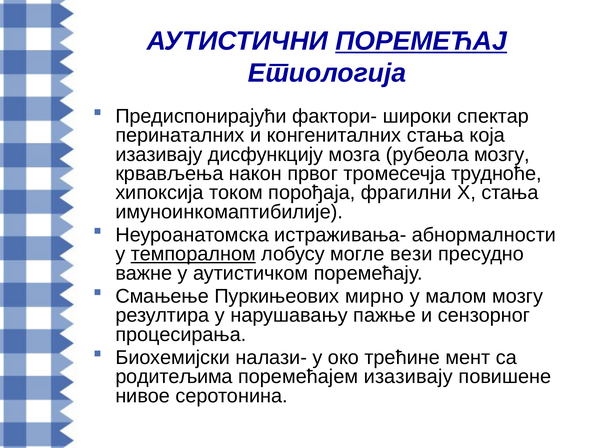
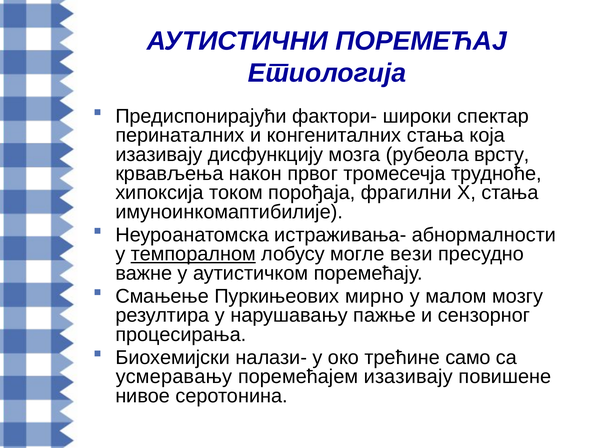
ПОРЕМЕЋАЈ underline: present -> none (421, 41)
рубеола мозгу: мозгу -> врсту (502, 154)
мент: мент -> само (468, 357)
родитељима: родитељима -> усмеравању (174, 376)
